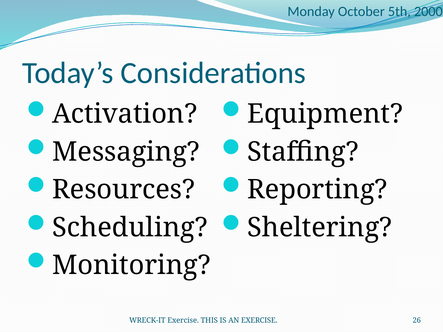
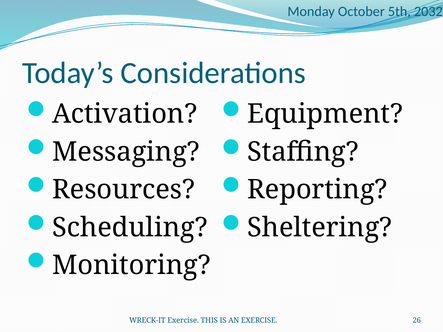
2000: 2000 -> 2032 (428, 12)
